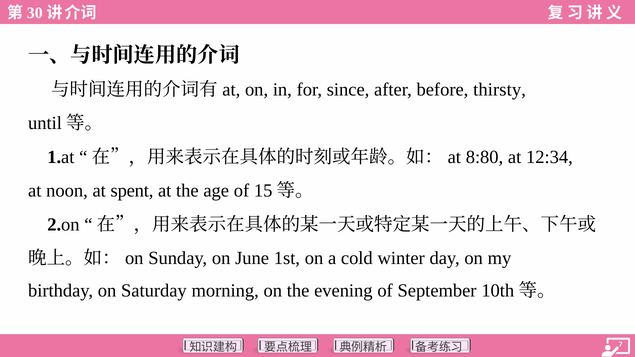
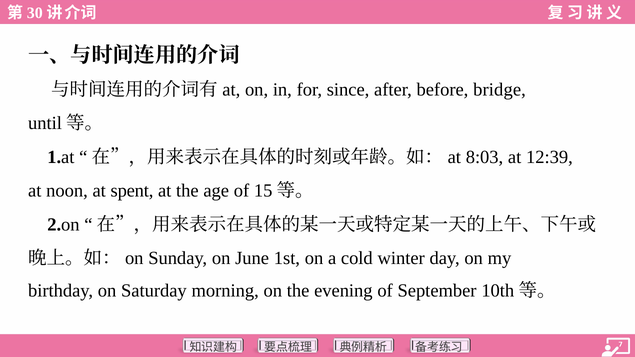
thirsty: thirsty -> bridge (500, 90)
8:80: 8:80 -> 8:03 (485, 157)
12:34: 12:34 -> 12:39 (549, 157)
